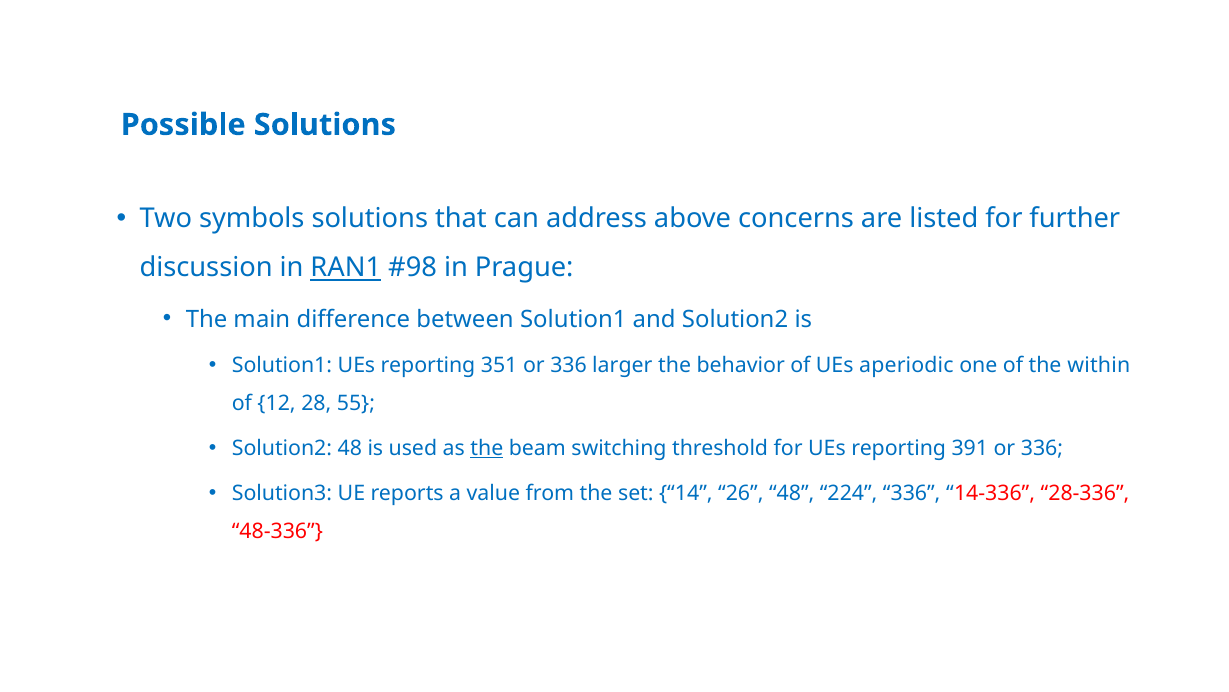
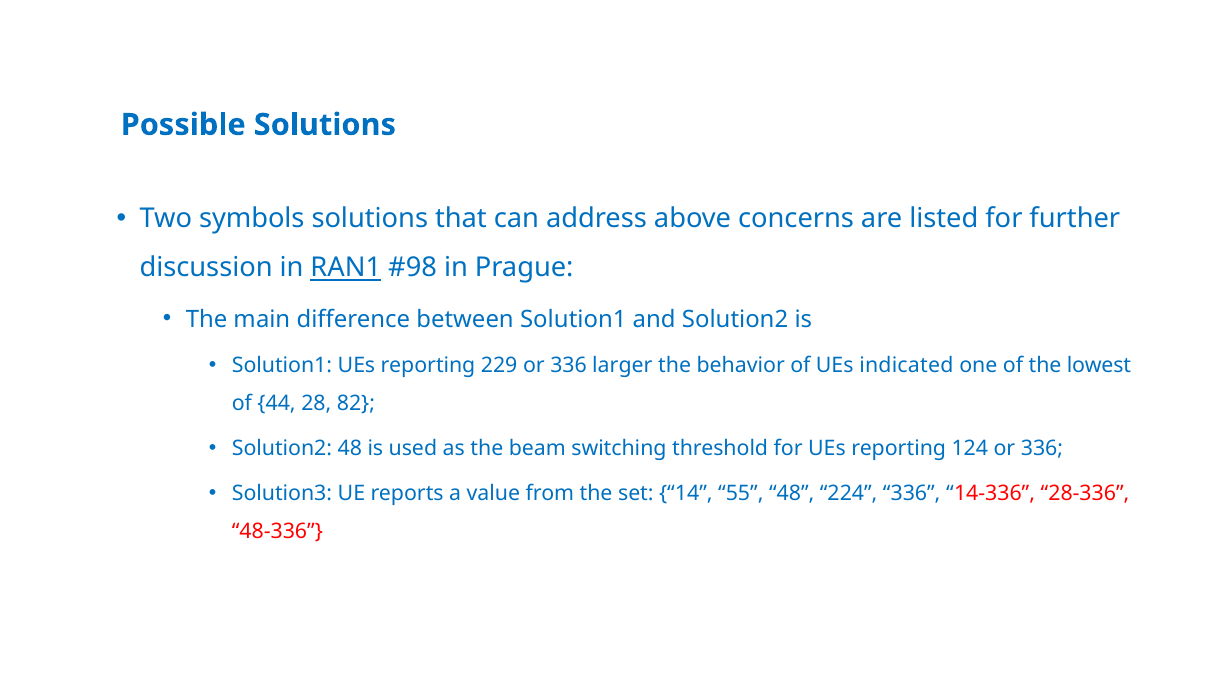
351: 351 -> 229 (499, 365)
aperiodic: aperiodic -> indicated (906, 365)
within: within -> lowest (1099, 365)
12: 12 -> 44 (277, 403)
55: 55 -> 82 (356, 403)
the underline: present -> none (487, 448)
391: 391 -> 124 (970, 448)
26: 26 -> 55 (741, 493)
